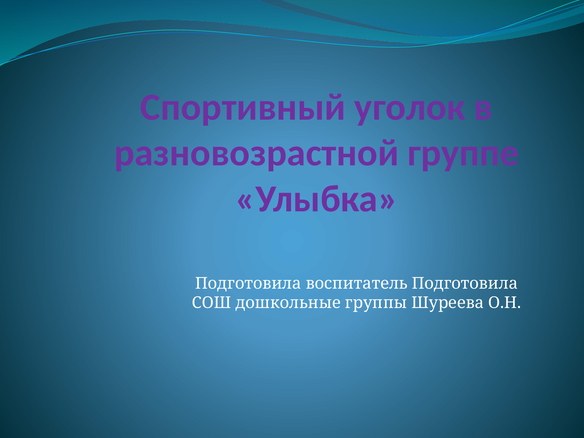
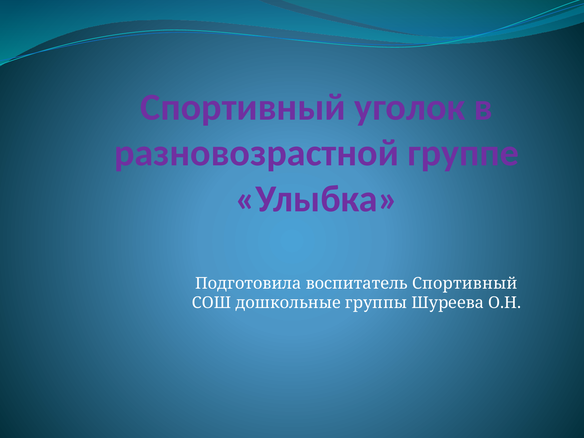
воспитатель Подготовила: Подготовила -> Спортивный (465, 283)
